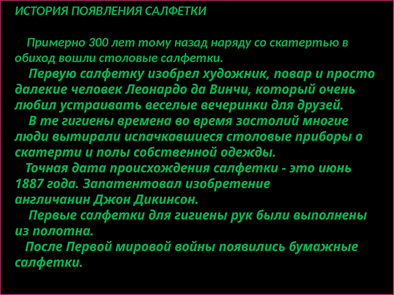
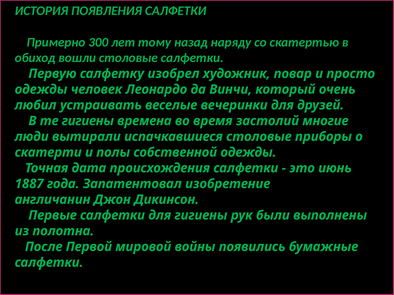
далекие: далекие -> одежды (41, 90)
